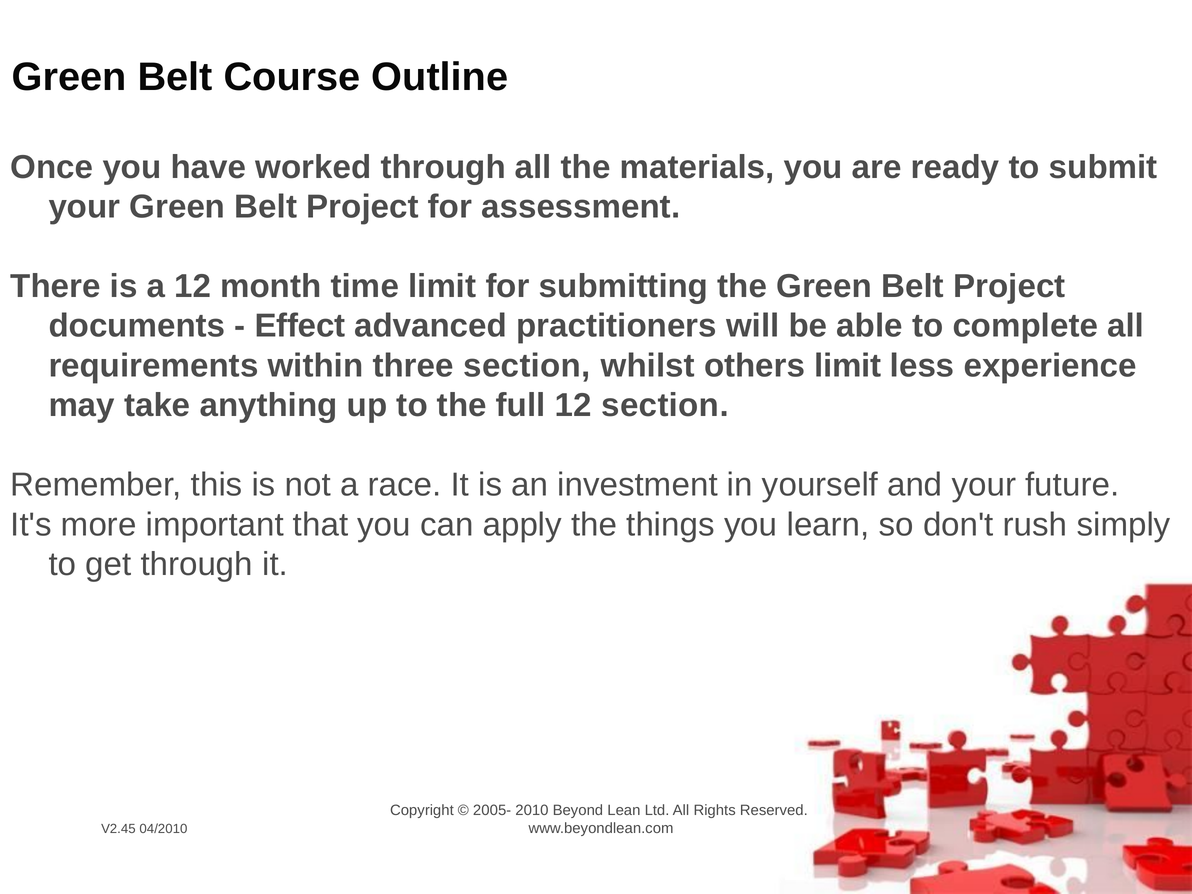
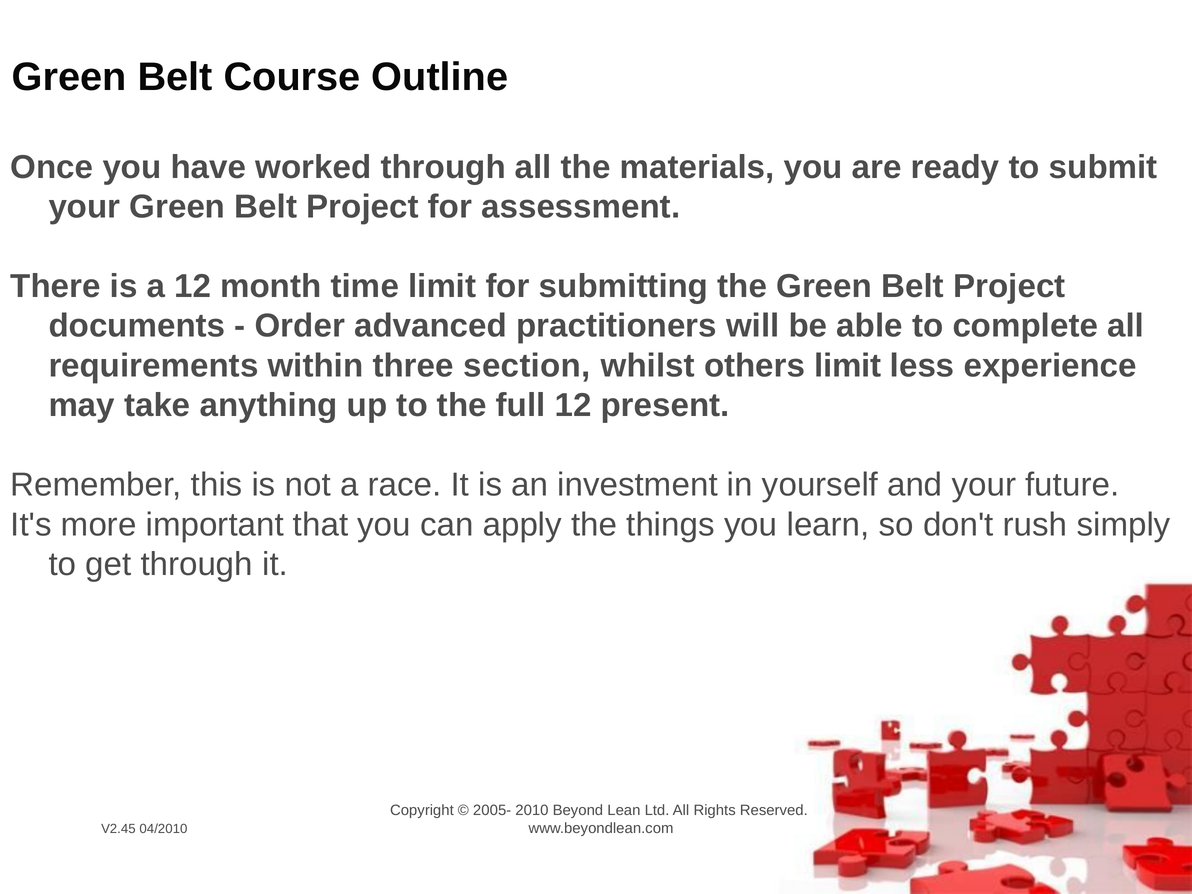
Effect: Effect -> Order (300, 326)
12 section: section -> present (665, 406)
